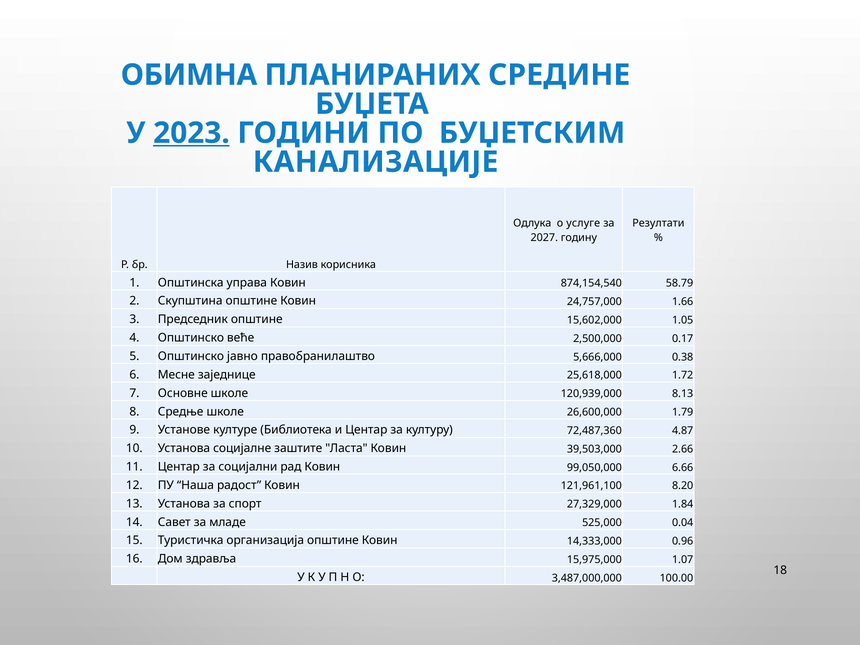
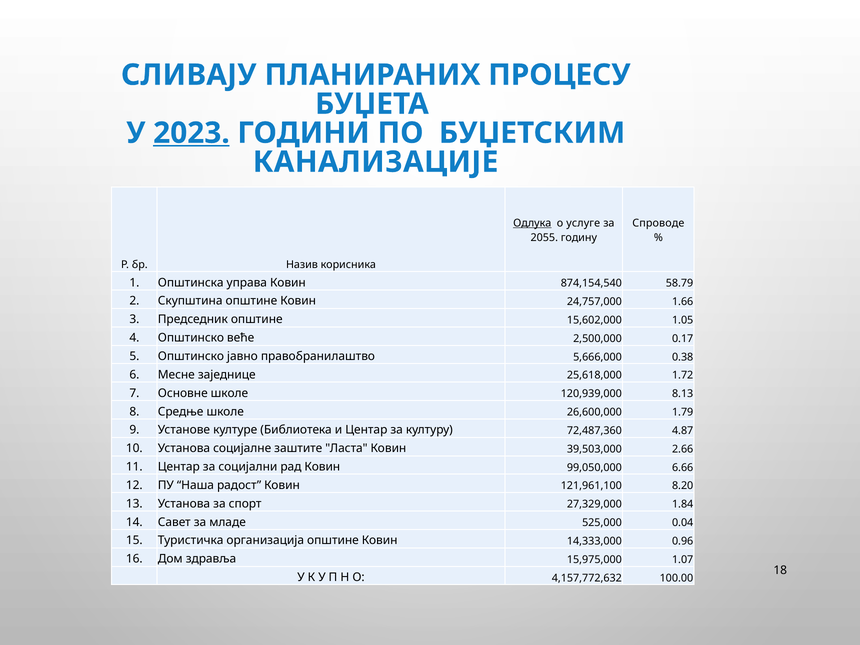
ОБИМНА: ОБИМНА -> СЛИВАЈУ (189, 75)
СРЕДИНЕ: СРЕДИНЕ -> ПРОЦЕСУ (559, 75)
Одлука underline: none -> present (532, 223)
Резултати: Резултати -> Спроводе (658, 223)
2027: 2027 -> 2055 (544, 238)
3,487,000,000: 3,487,000,000 -> 4,157,772,632 (587, 578)
